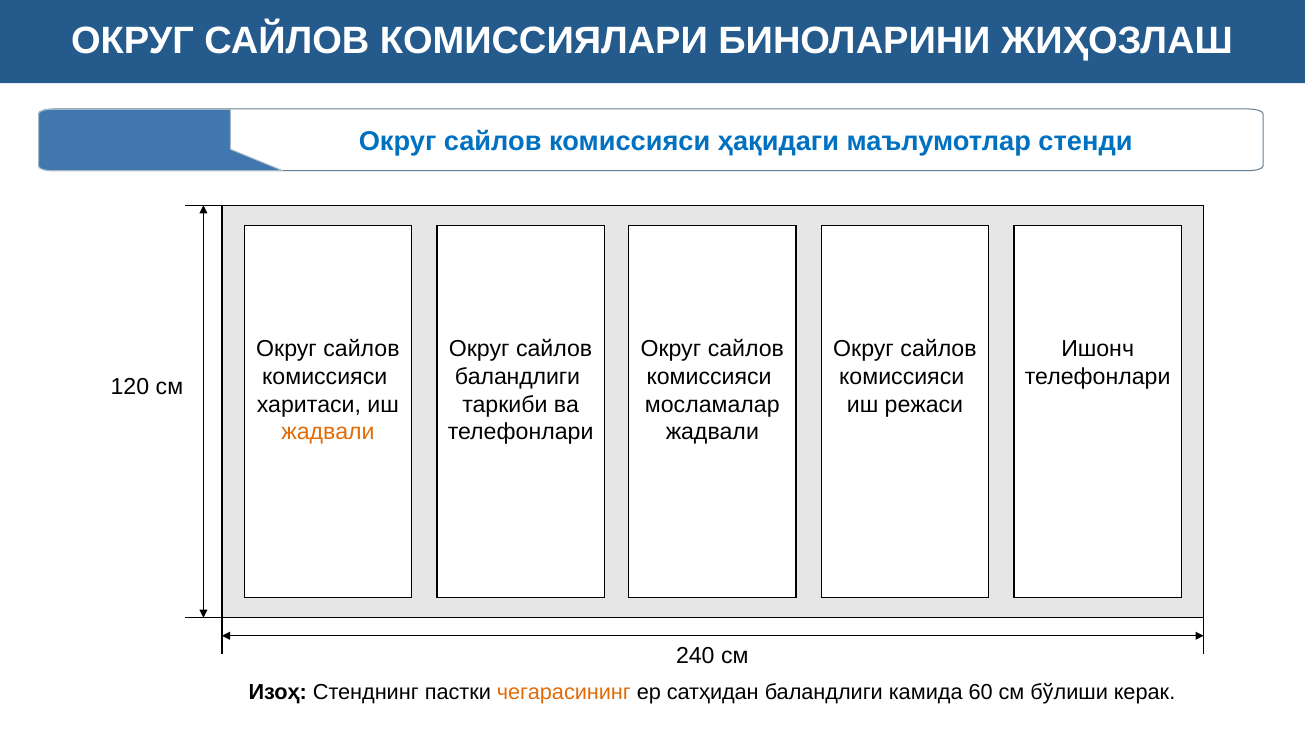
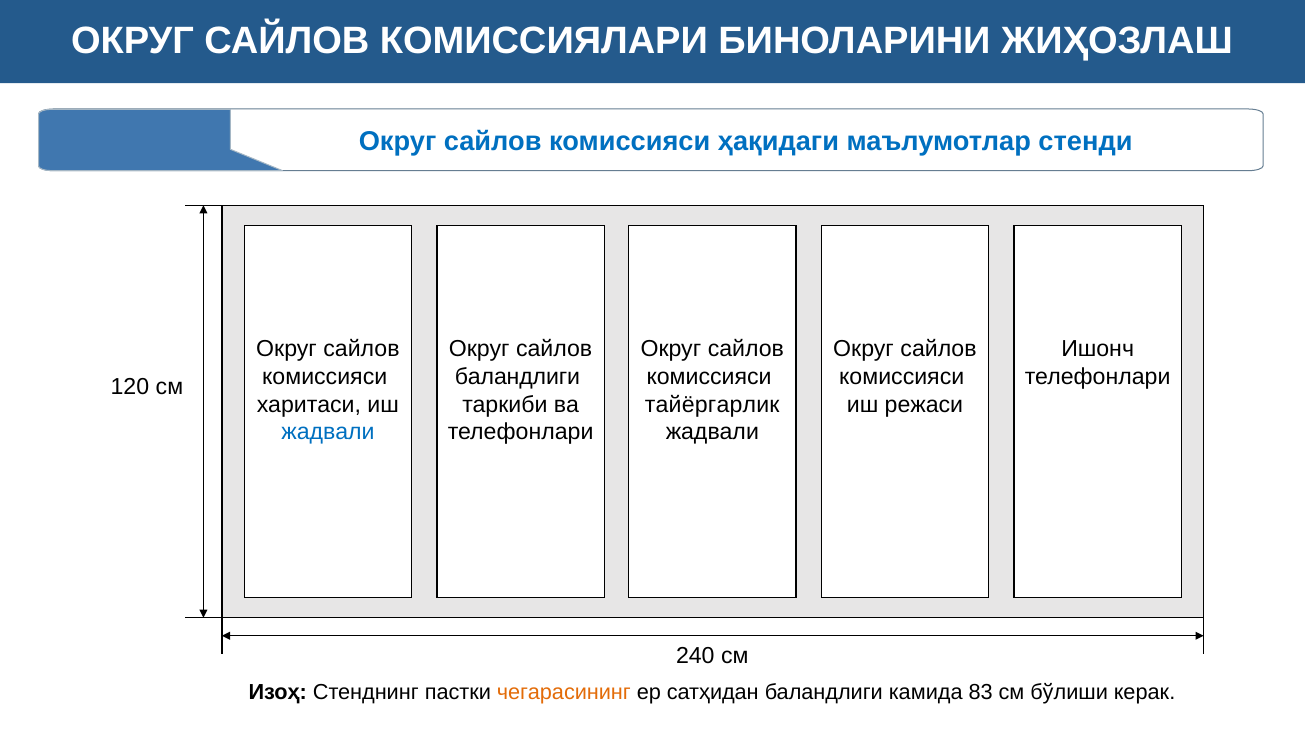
мосламалар: мосламалар -> тайёргарлик (712, 405)
жадвали colour: orange -> blue (328, 432)
60: 60 -> 83 (981, 692)
